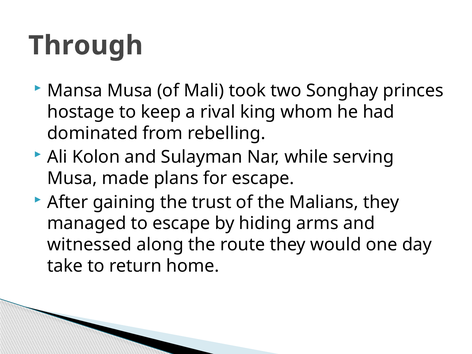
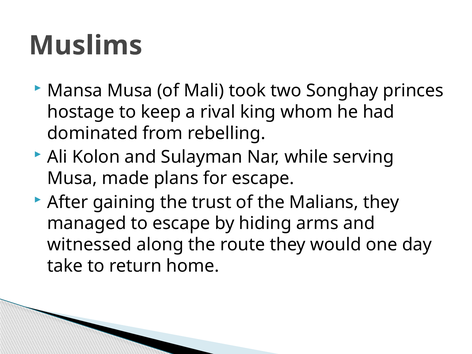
Through: Through -> Muslims (86, 46)
